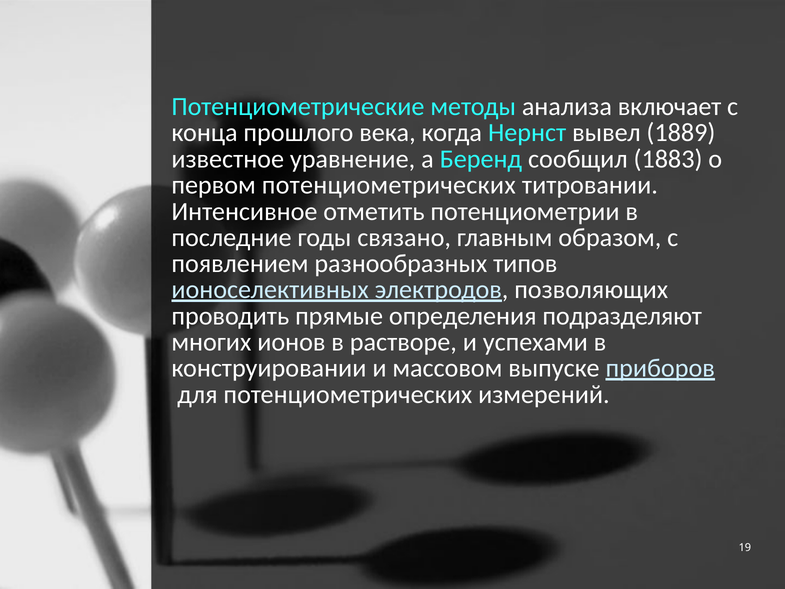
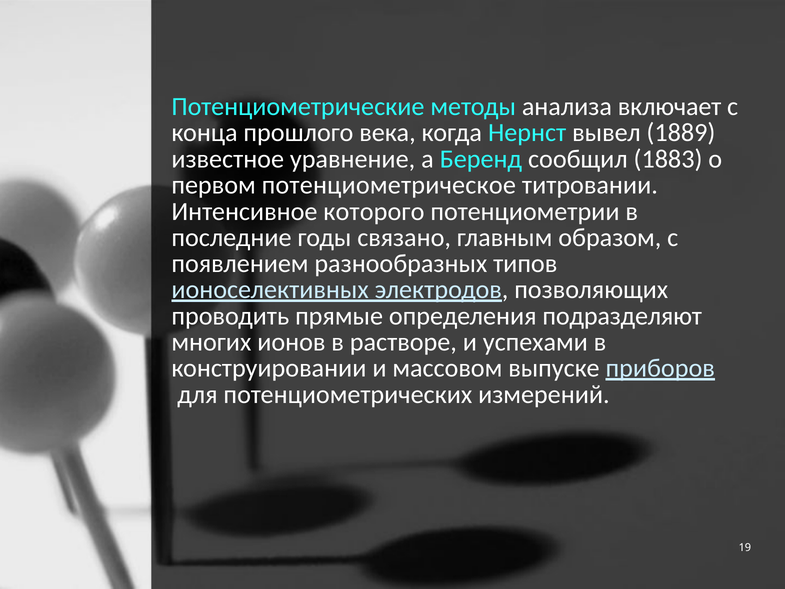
первом потенциометрических: потенциометрических -> потенциометрическое (389, 185)
отметить: отметить -> которого (374, 211)
